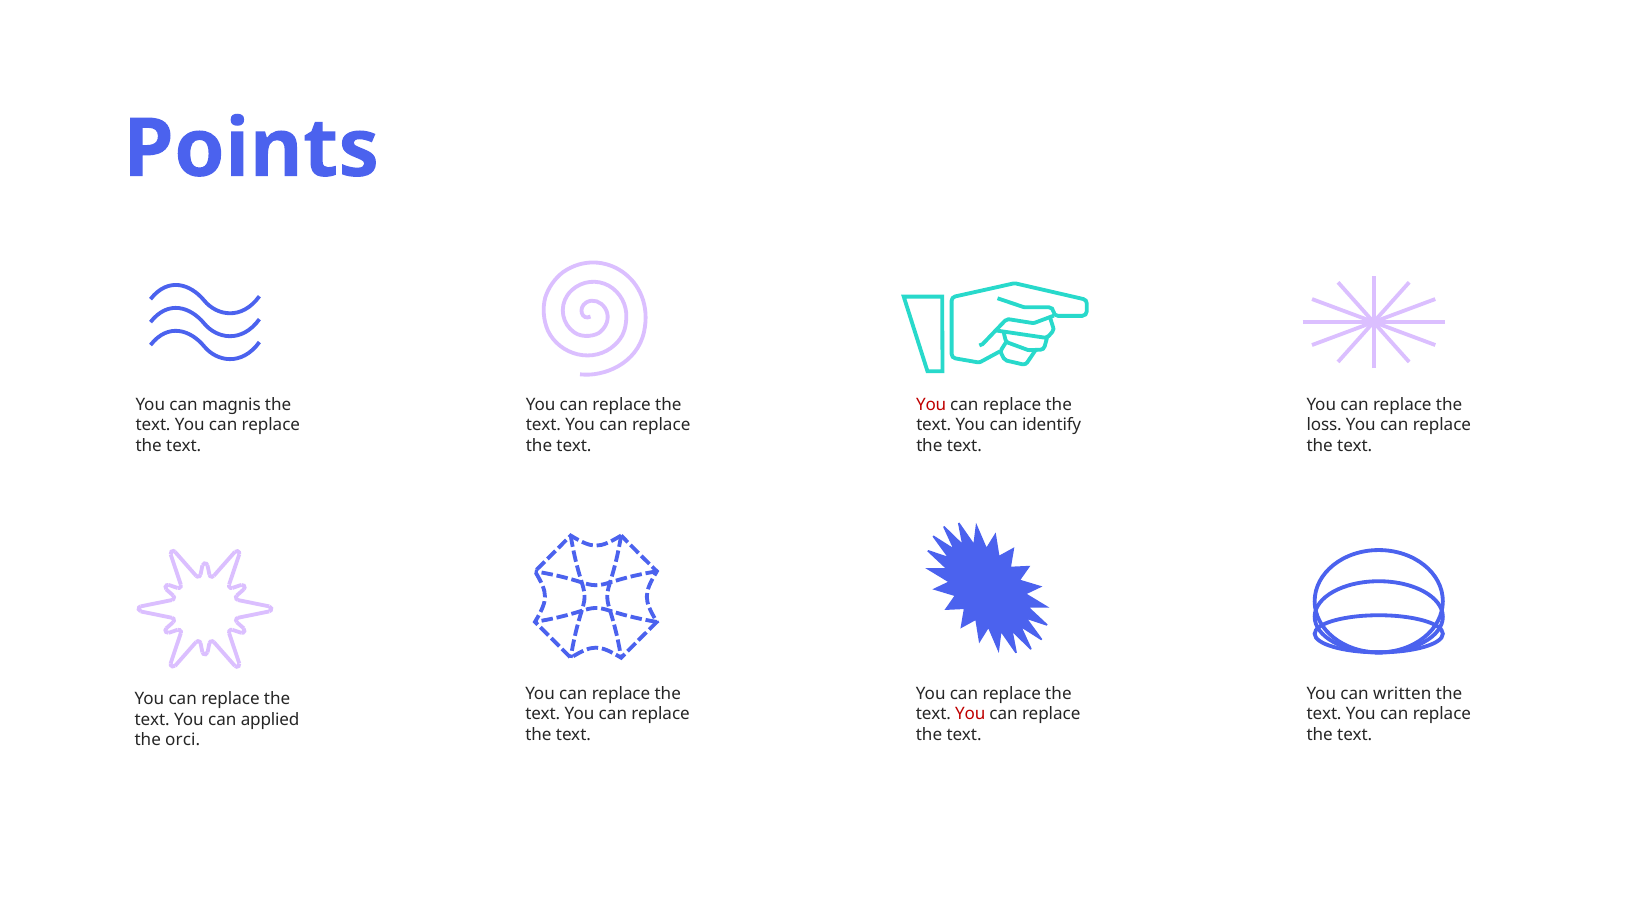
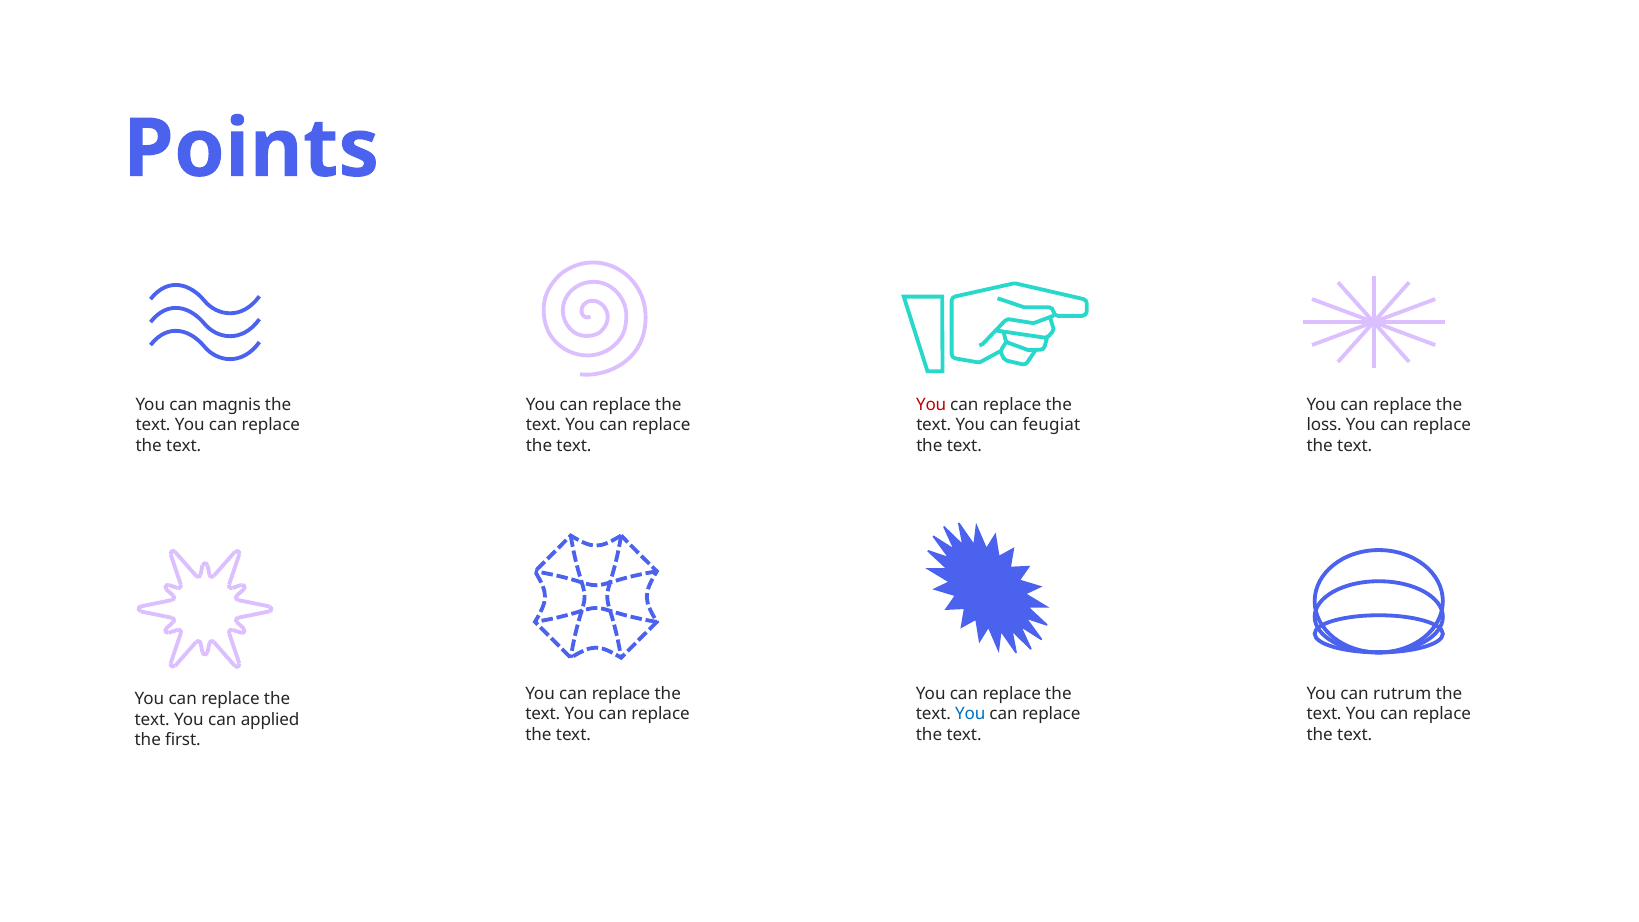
identify: identify -> feugiat (1052, 425)
written: written -> rutrum (1402, 694)
You colour: red -> blue (970, 714)
orci: orci -> first (183, 740)
